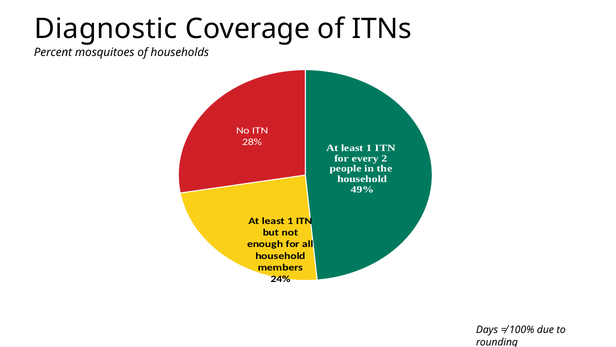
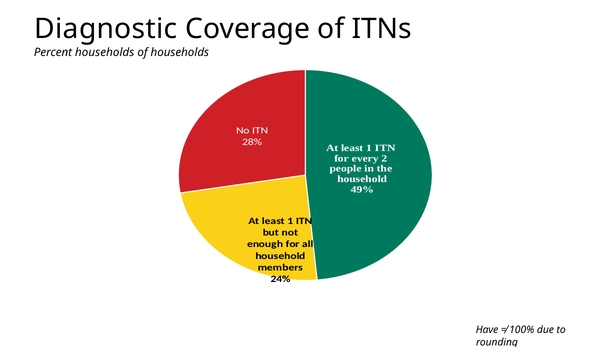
Percent mosquitoes: mosquitoes -> households (105, 53)
Days: Days -> Have (487, 329)
